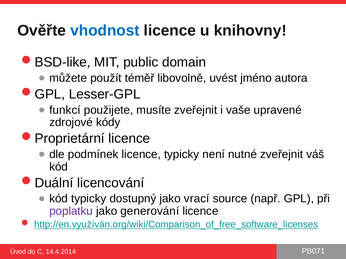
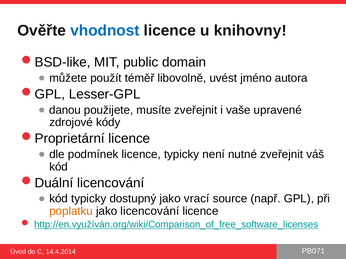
funkcí: funkcí -> danou (65, 110)
poplatku colour: purple -> orange (71, 212)
jako generování: generování -> licencování (150, 212)
